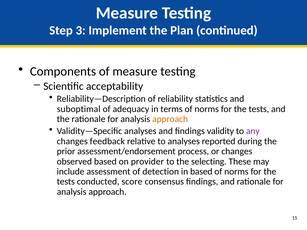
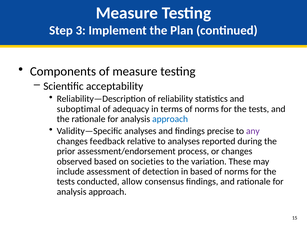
approach colour: orange -> blue (170, 119)
validity: validity -> precise (220, 131)
provider: provider -> societies (147, 162)
selecting: selecting -> variation (209, 162)
score: score -> allow (132, 182)
